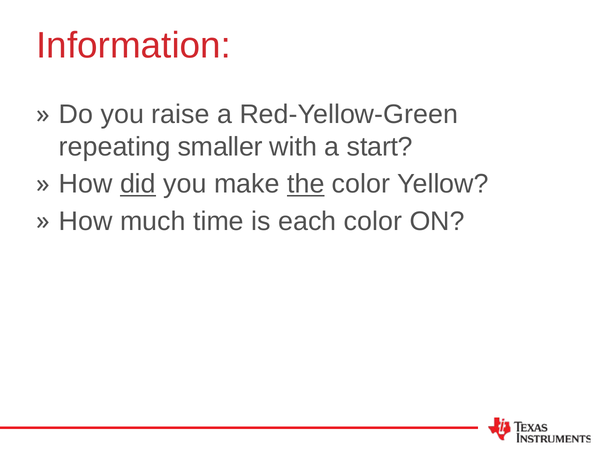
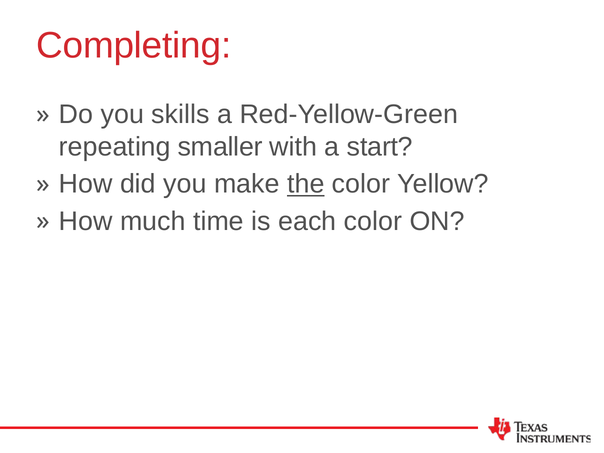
Information: Information -> Completing (134, 45)
raise: raise -> skills (181, 115)
did underline: present -> none (138, 184)
